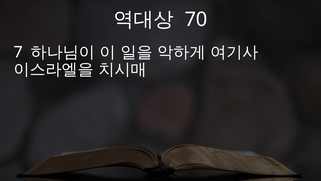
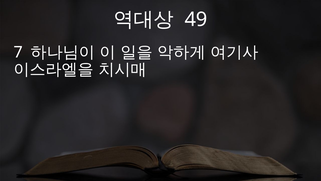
70: 70 -> 49 (196, 19)
